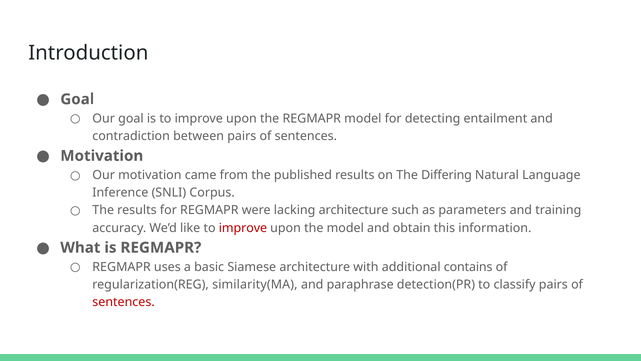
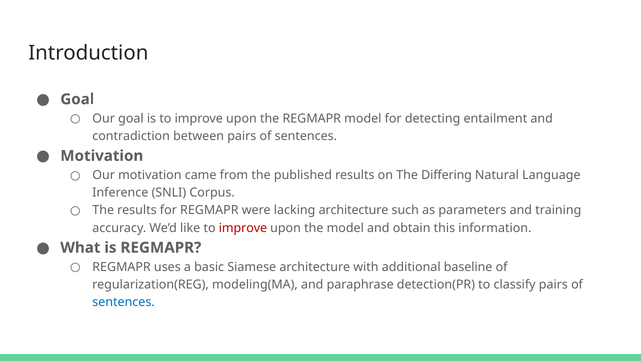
contains: contains -> baseline (468, 267)
similarity(MA: similarity(MA -> modeling(MA (255, 284)
sentences colour: red -> blue (124, 302)
